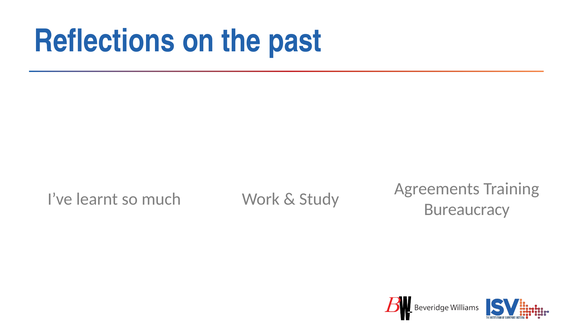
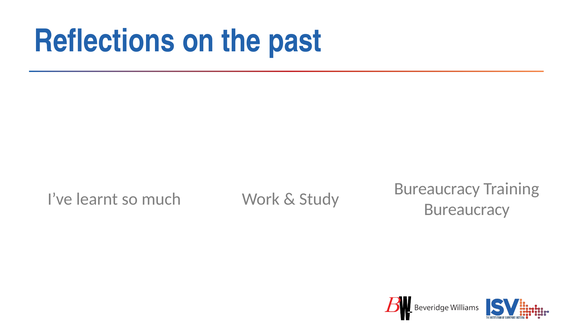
Agreements: Agreements -> Bureaucracy (437, 189)
